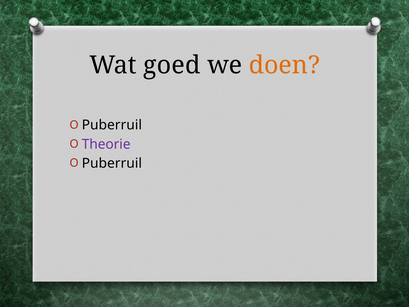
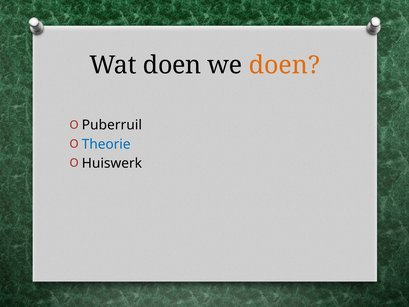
Wat goed: goed -> doen (172, 65)
Theorie colour: purple -> blue (106, 144)
Puberruil: Puberruil -> Huiswerk (112, 163)
